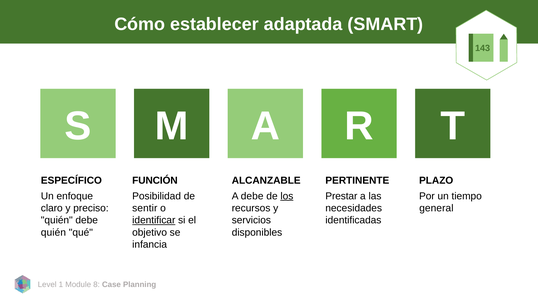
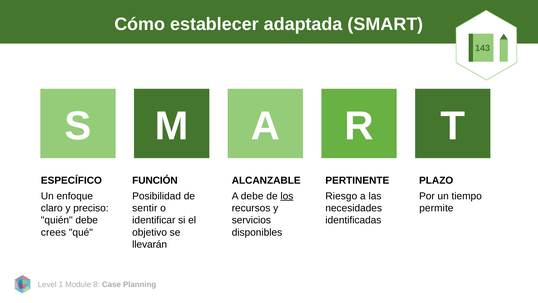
Prestar: Prestar -> Riesgo (341, 196)
general: general -> permite (436, 208)
identificar underline: present -> none (154, 220)
quién: quién -> crees (53, 232)
infancia: infancia -> llevarán (150, 244)
